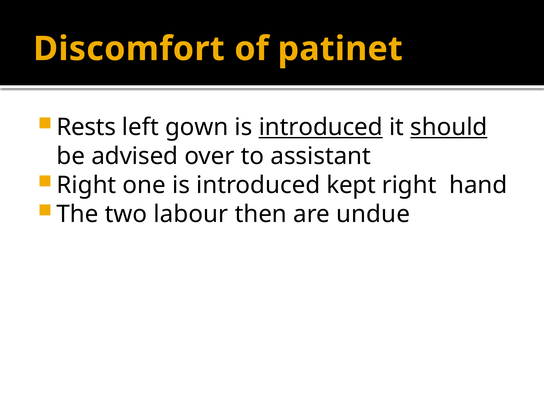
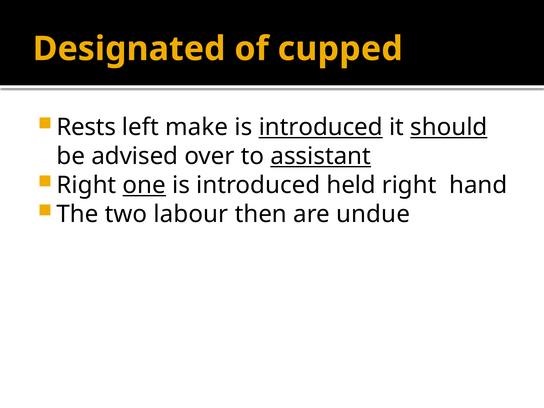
Discomfort: Discomfort -> Designated (129, 49)
patinet: patinet -> cupped (340, 49)
gown: gown -> make (197, 127)
assistant underline: none -> present (321, 156)
one underline: none -> present (144, 185)
kept: kept -> held (351, 185)
